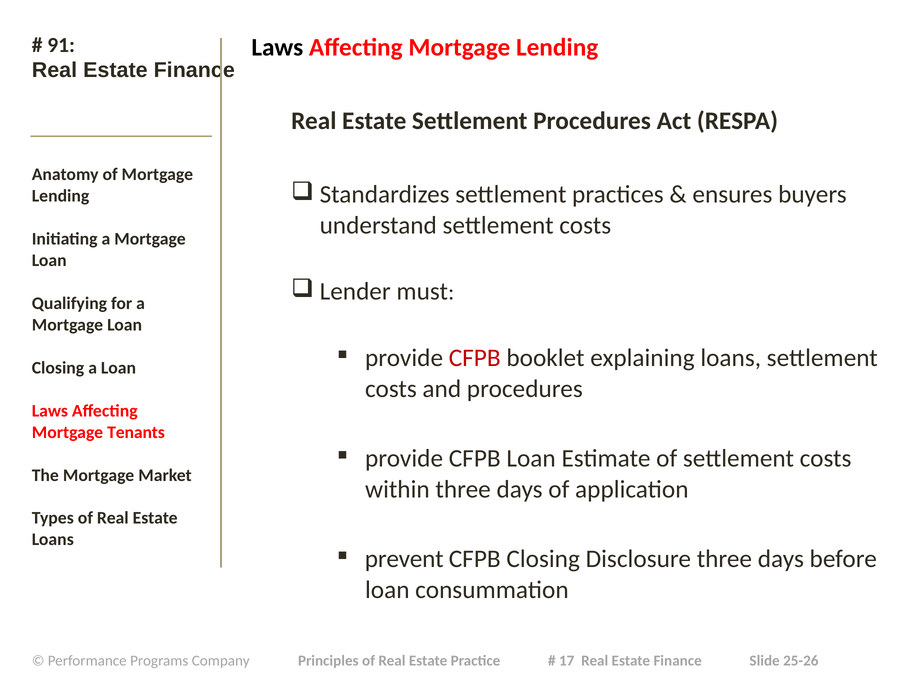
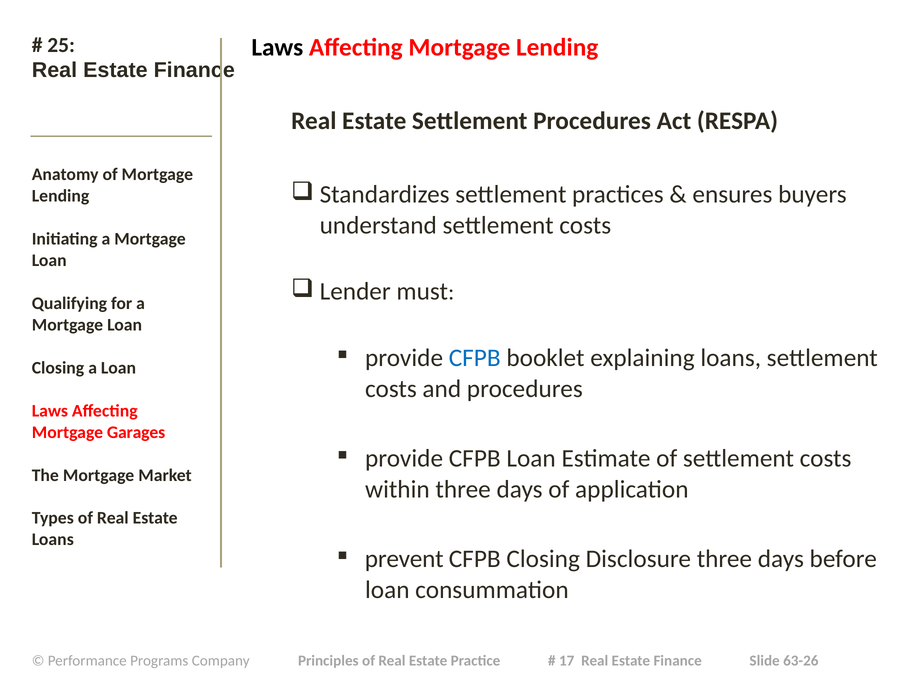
91: 91 -> 25 (61, 45)
CFPB colour: red -> blue (475, 358)
Tenants: Tenants -> Garages (136, 433)
25-26: 25-26 -> 63-26 (801, 662)
